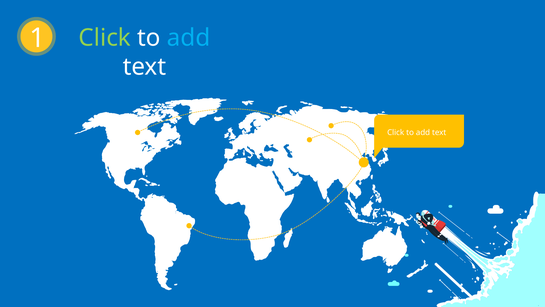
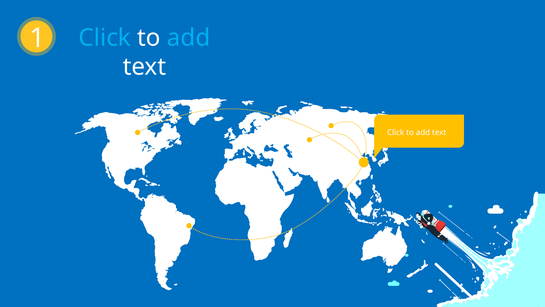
Click colour: light green -> light blue (105, 38)
